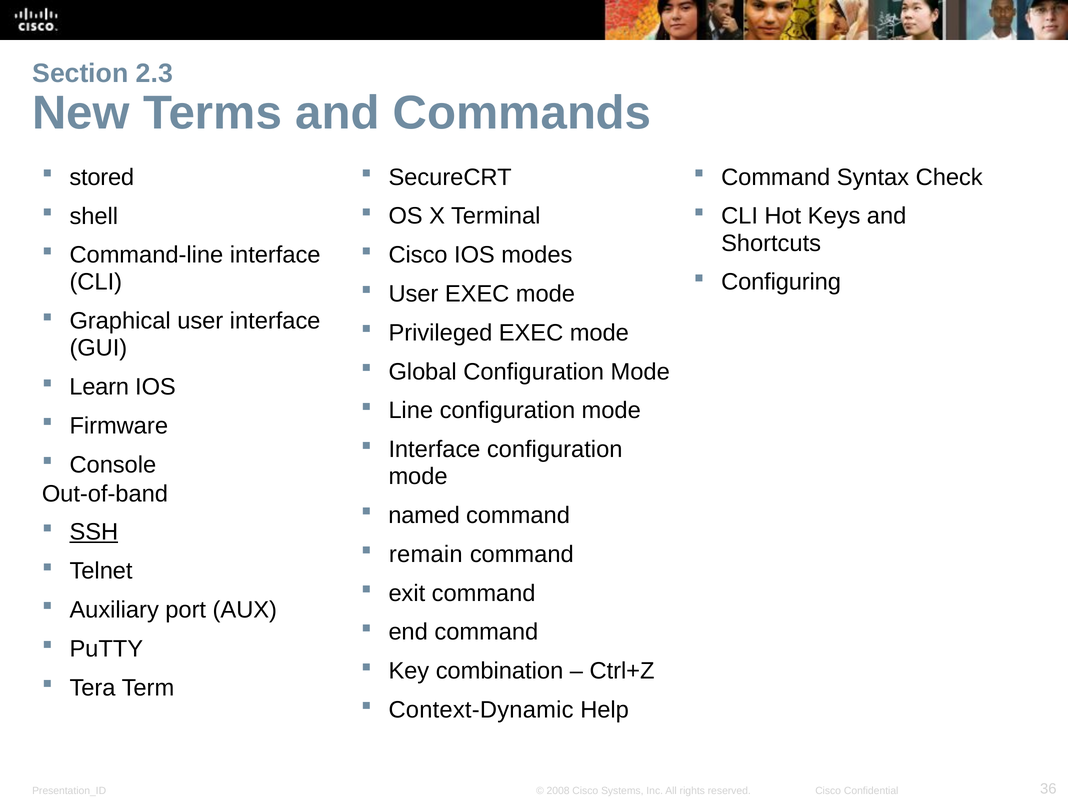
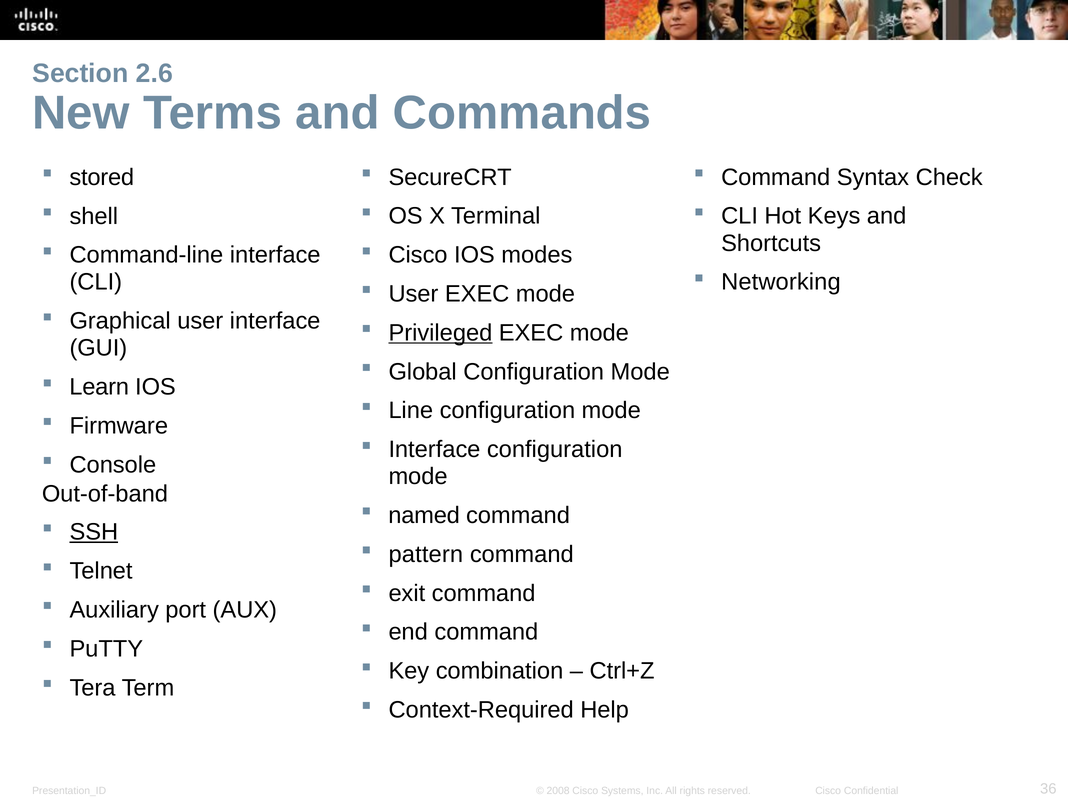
2.3: 2.3 -> 2.6 (154, 73)
Configuring: Configuring -> Networking (781, 282)
Privileged underline: none -> present (440, 333)
remain: remain -> pattern (426, 554)
Context-Dynamic: Context-Dynamic -> Context-Required (481, 710)
